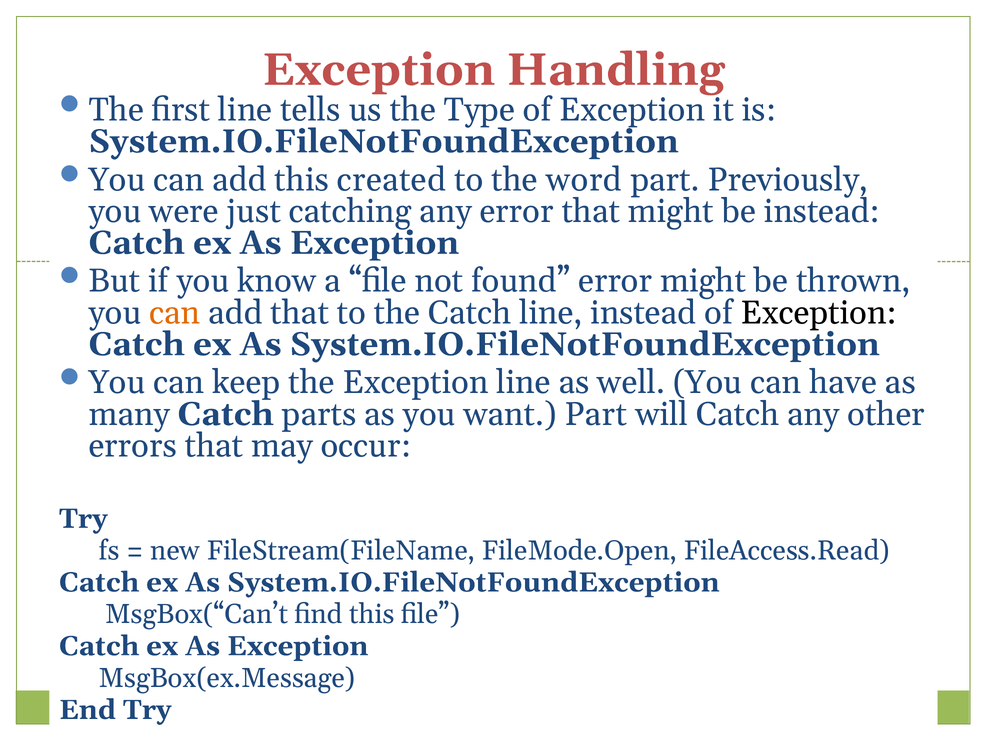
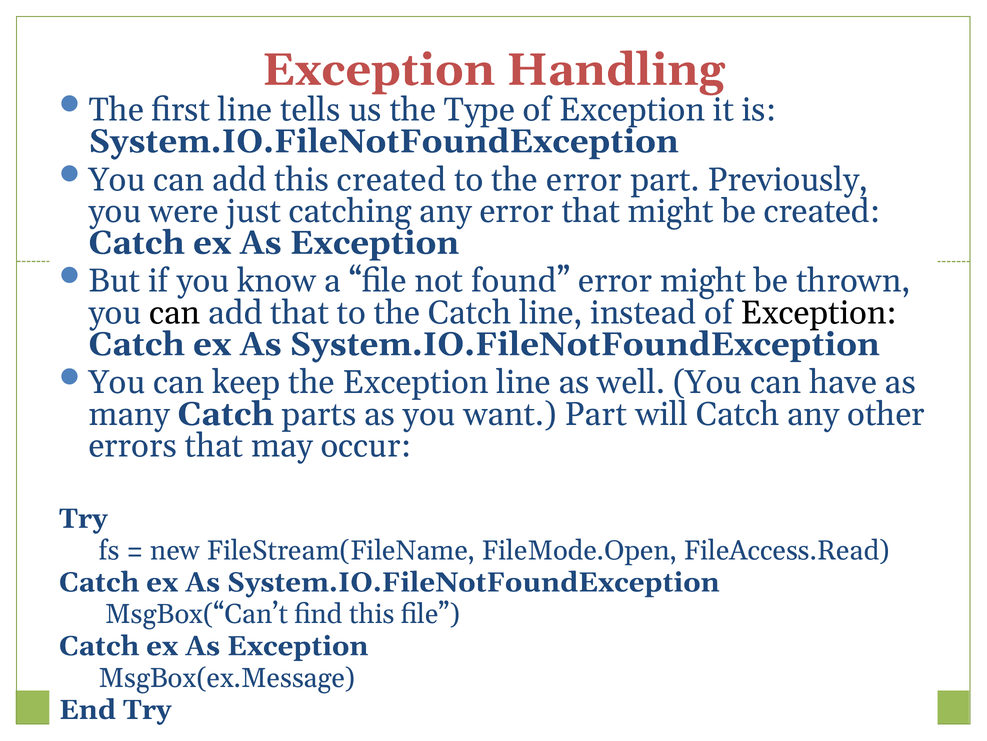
the word: word -> error (584, 179)
be instead: instead -> created (822, 211)
can colour: orange -> black (175, 312)
